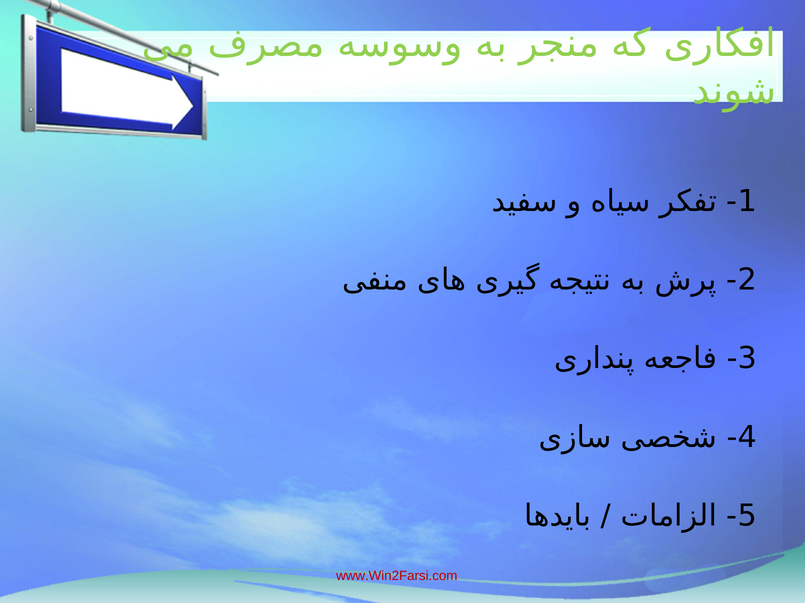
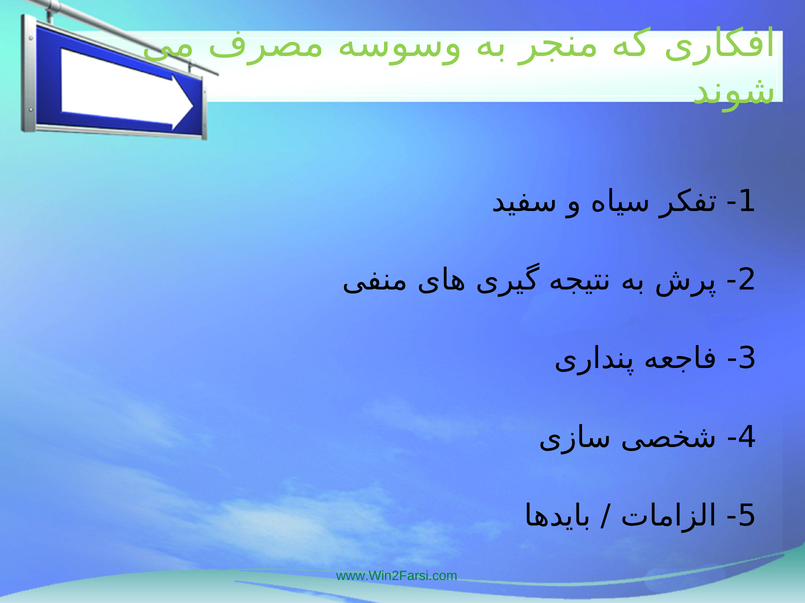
www.Win2Farsi.com colour: red -> green (397, 577)
